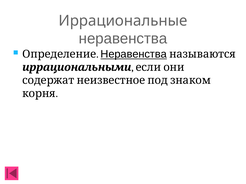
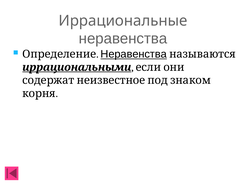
иррациональными underline: none -> present (77, 67)
